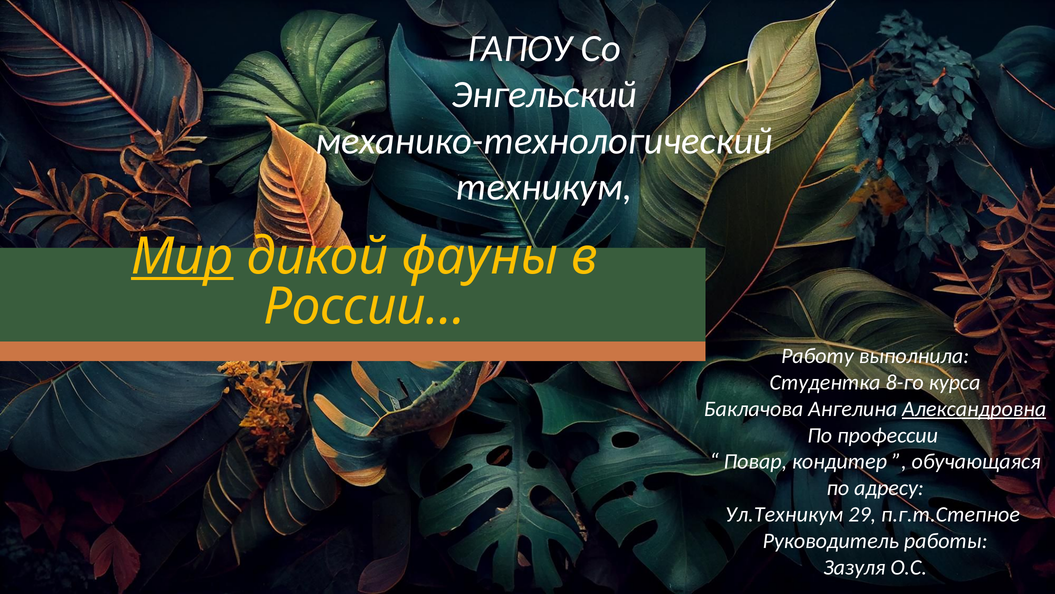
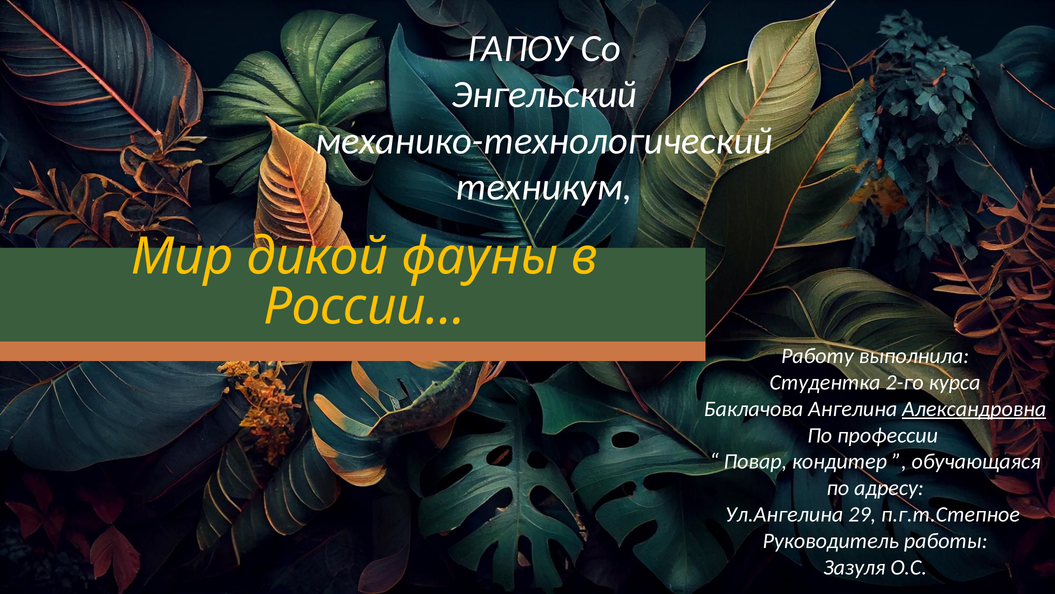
Мир underline: present -> none (182, 256)
8-го: 8-го -> 2-го (905, 382)
Ул.Техникум: Ул.Техникум -> Ул.Ангелина (784, 514)
